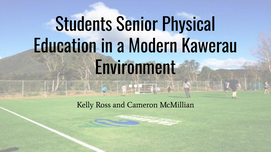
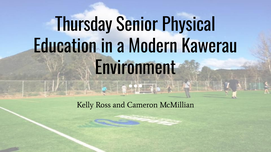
Students: Students -> Thursday (84, 25)
